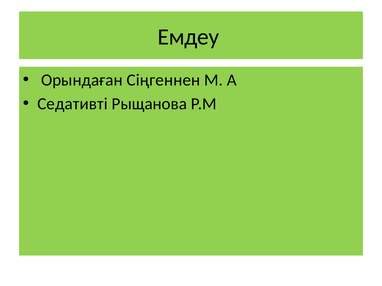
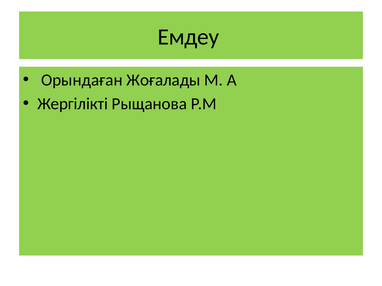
Сіңгеннен: Сіңгеннен -> Жоғалады (163, 80)
Седативті: Седативті -> Жергілікті (73, 104)
